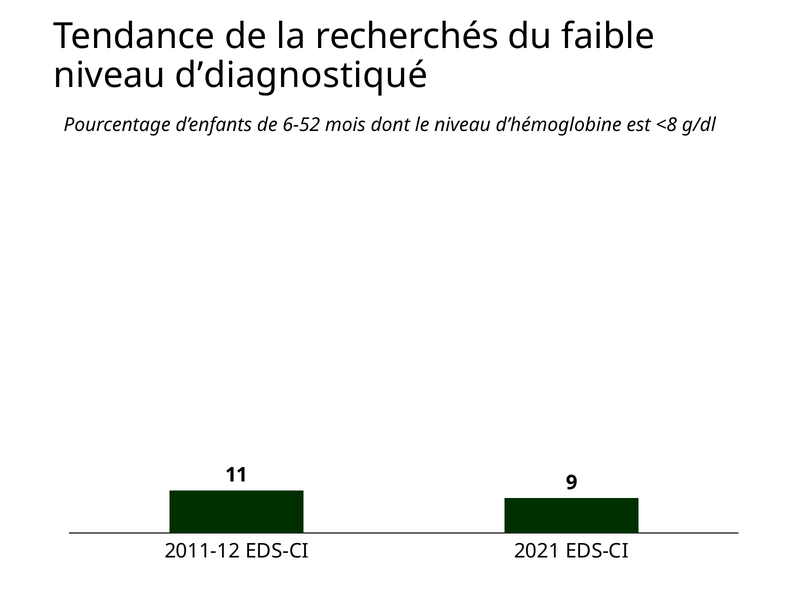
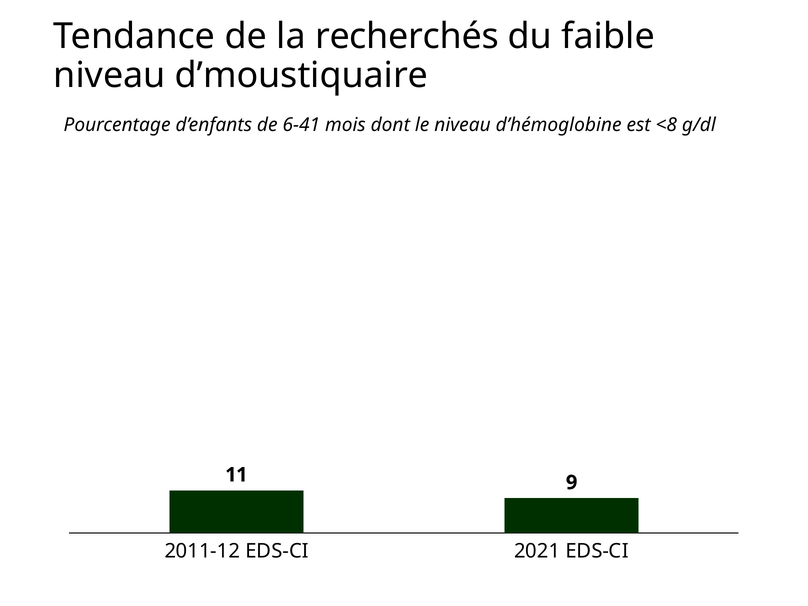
d’diagnostiqué: d’diagnostiqué -> d’moustiquaire (302, 75)
6-52: 6-52 -> 6-41 (301, 125)
